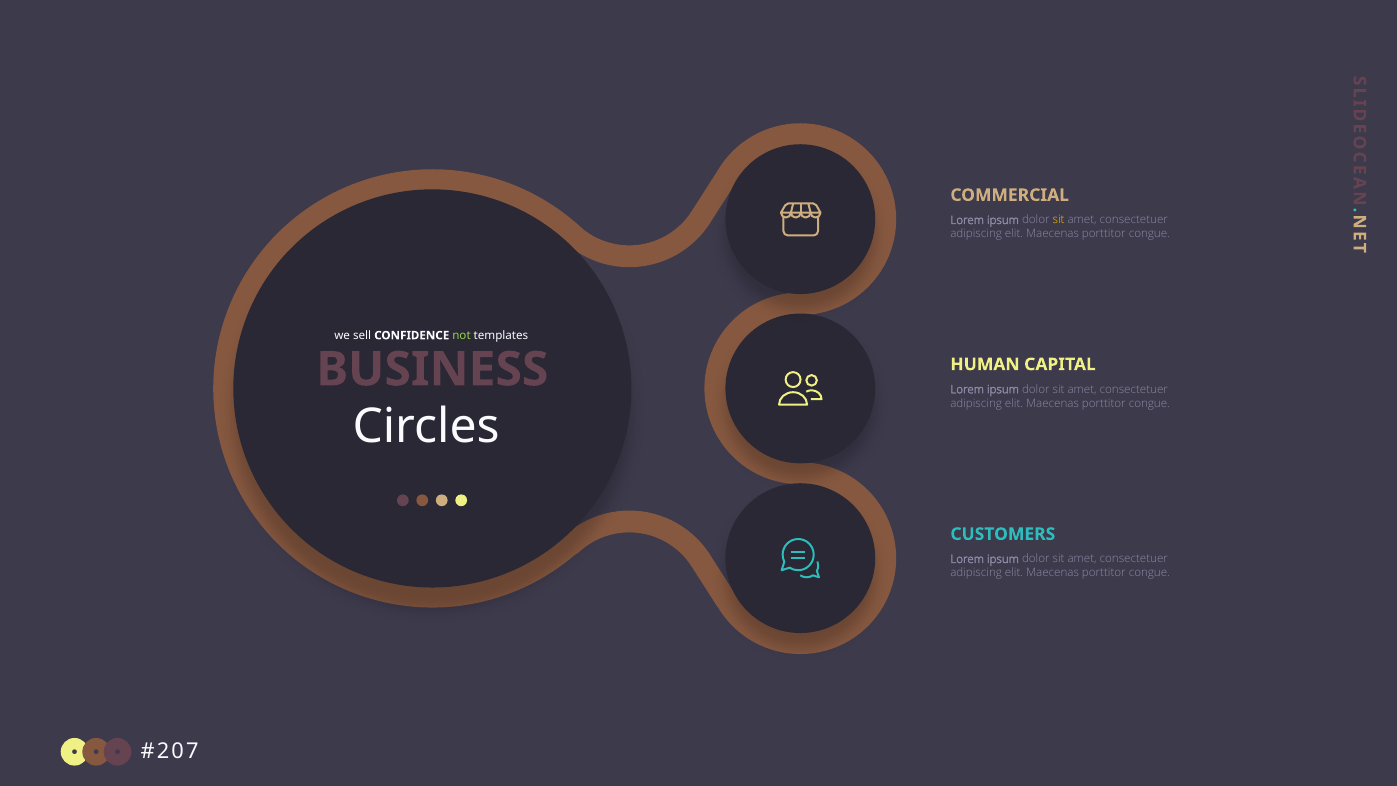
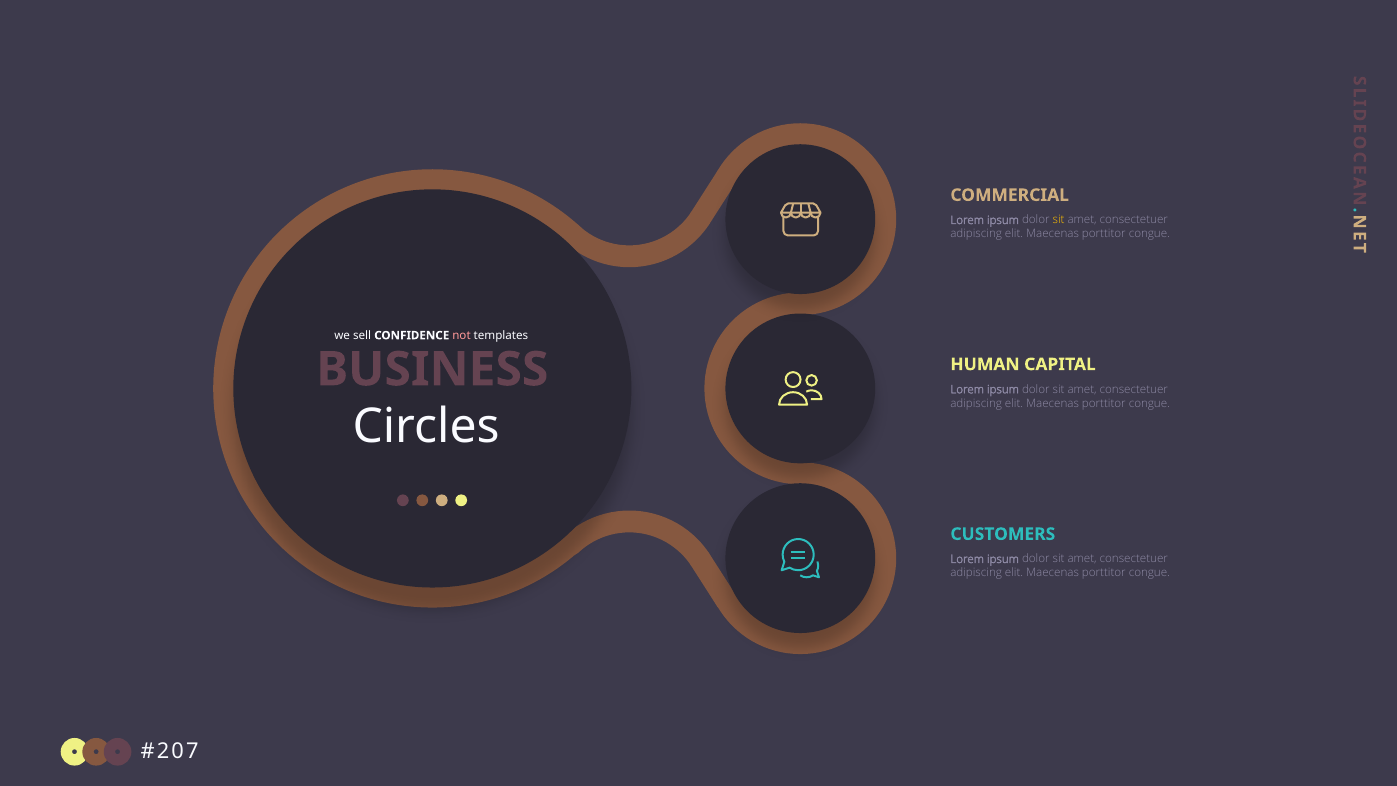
not colour: light green -> pink (461, 335)
